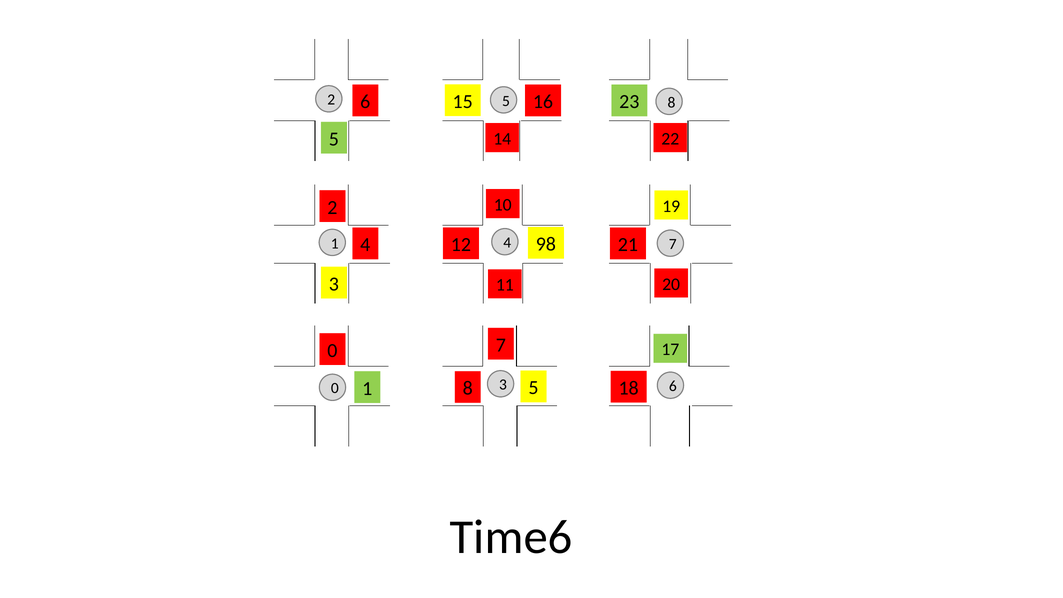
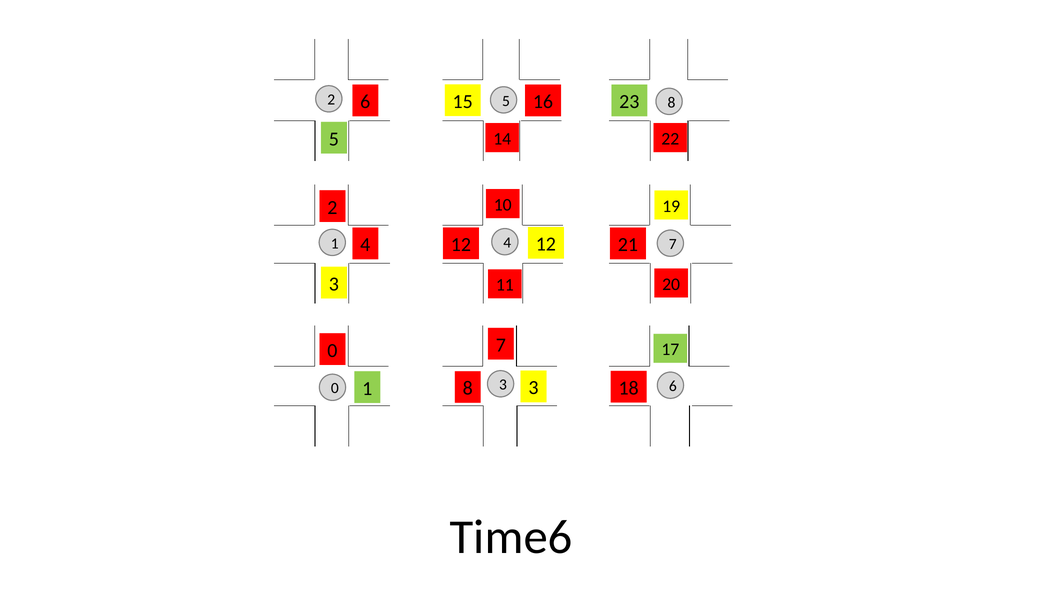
12 98: 98 -> 12 (546, 244)
8 5: 5 -> 3 (534, 388)
